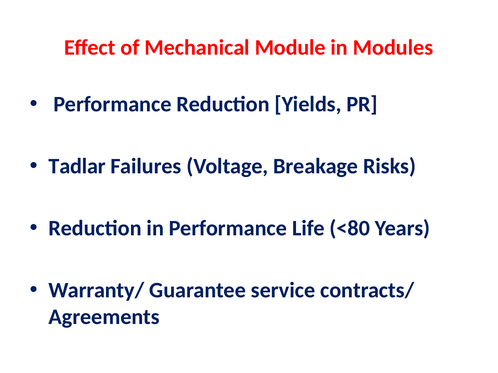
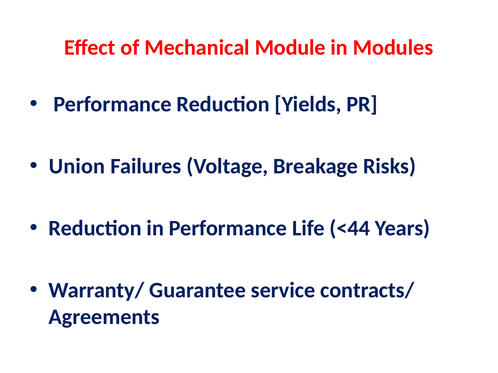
Tadlar: Tadlar -> Union (77, 167)
<80: <80 -> <44 (350, 229)
